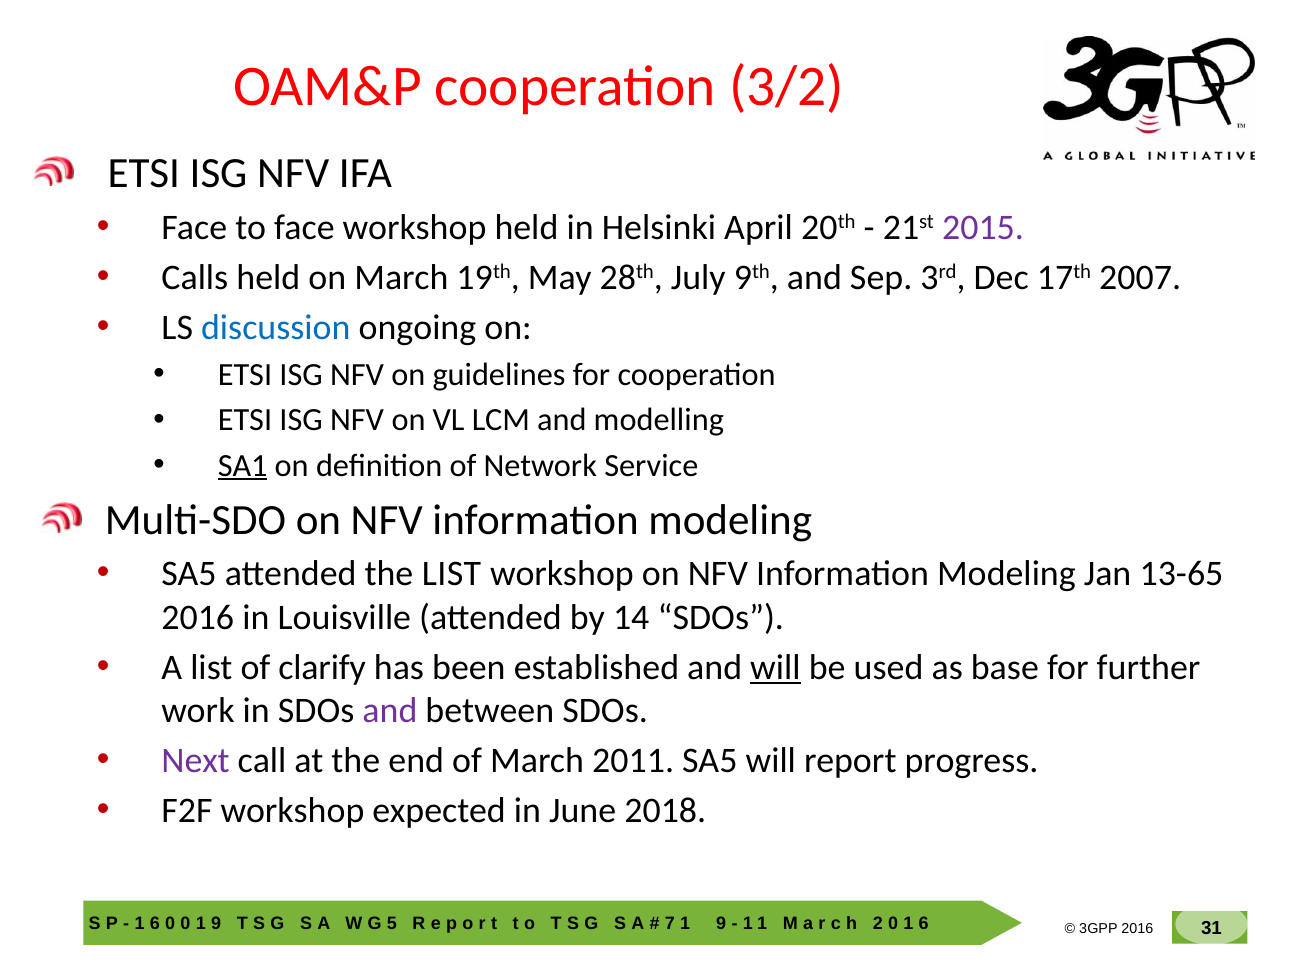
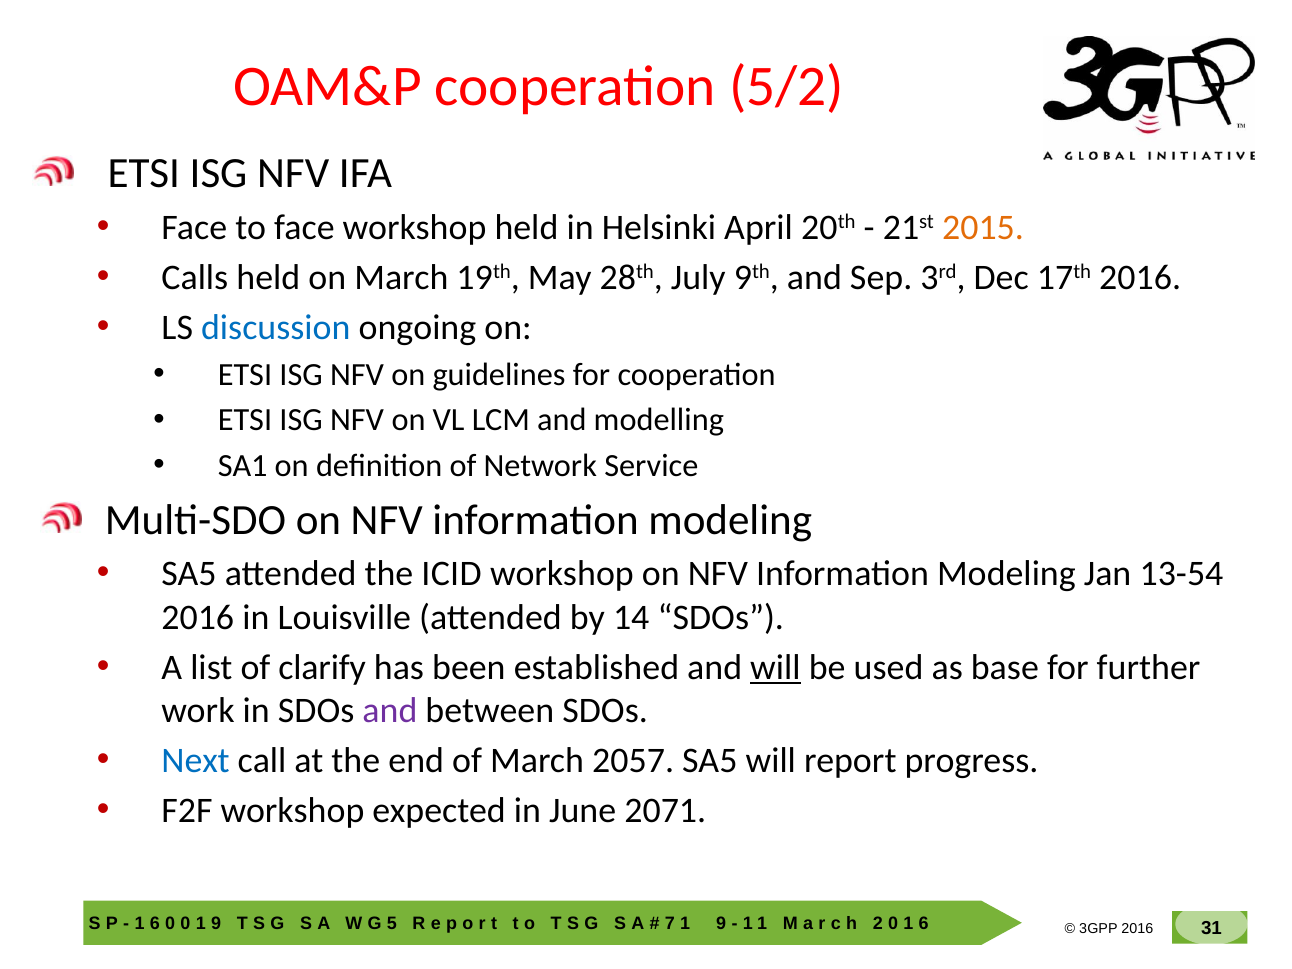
3/2: 3/2 -> 5/2 (787, 86)
2015 colour: purple -> orange (983, 227)
17th 2007: 2007 -> 2016 (1140, 278)
SA1 underline: present -> none (243, 465)
the LIST: LIST -> ICID (452, 574)
13-65: 13-65 -> 13-54 (1181, 574)
Next colour: purple -> blue (196, 761)
2011: 2011 -> 2057 (633, 761)
2018: 2018 -> 2071 (665, 811)
